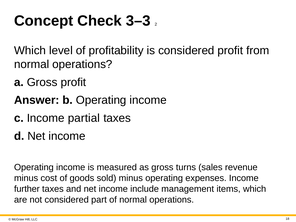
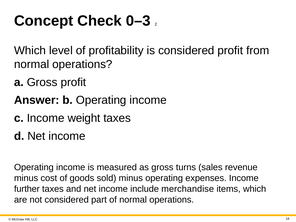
3–3: 3–3 -> 0–3 (138, 21)
partial: partial -> weight (84, 118)
management: management -> merchandise (188, 189)
